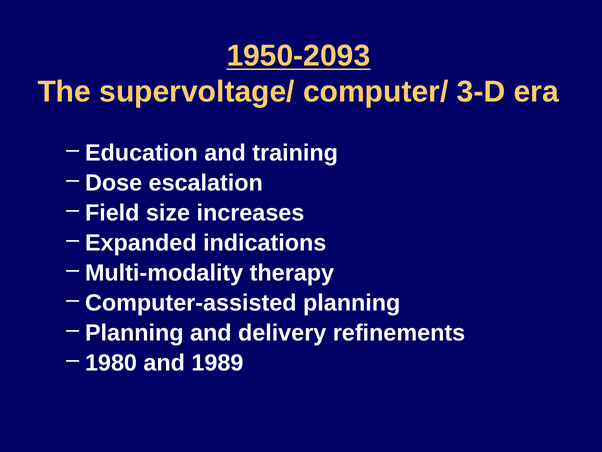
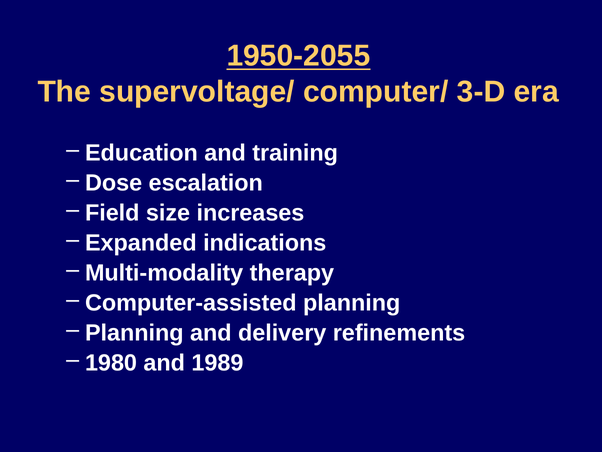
1950-2093: 1950-2093 -> 1950-2055 (298, 56)
